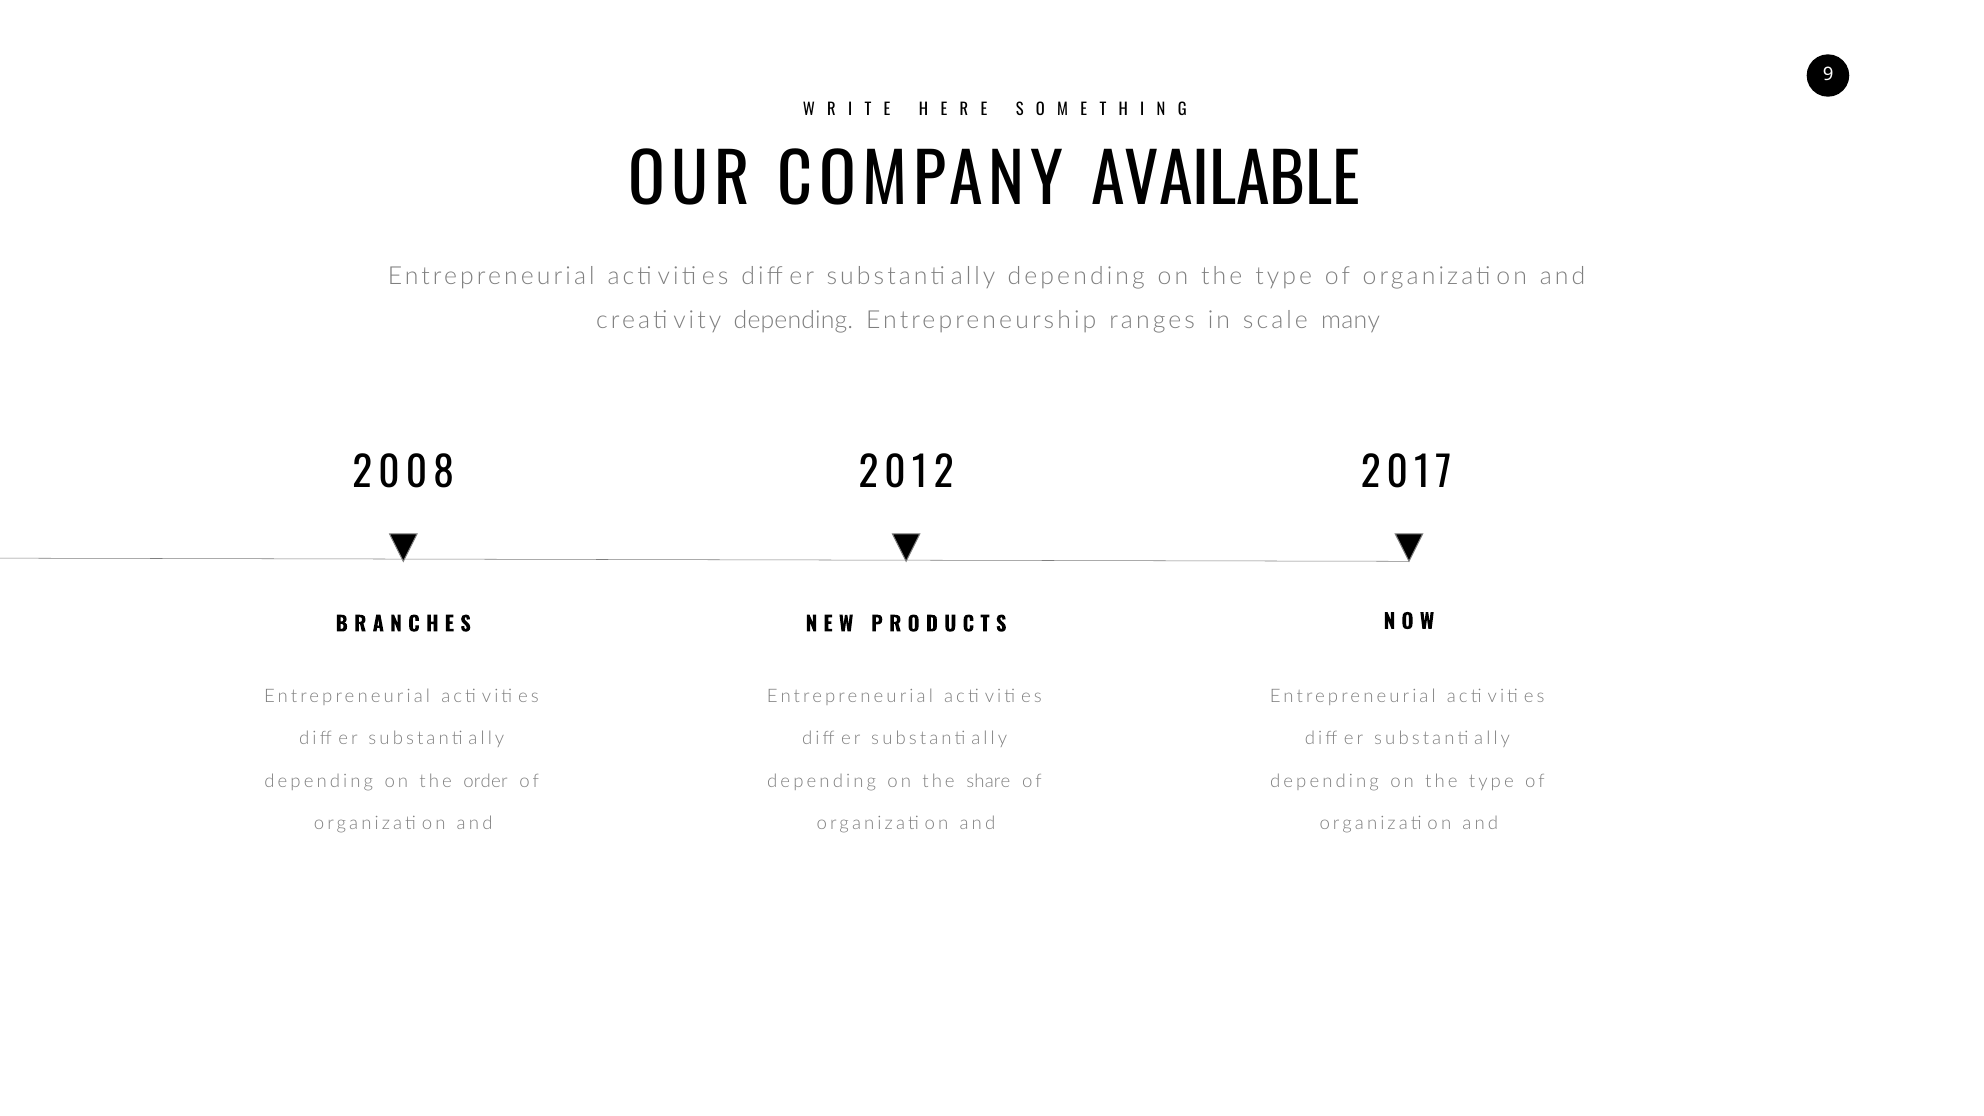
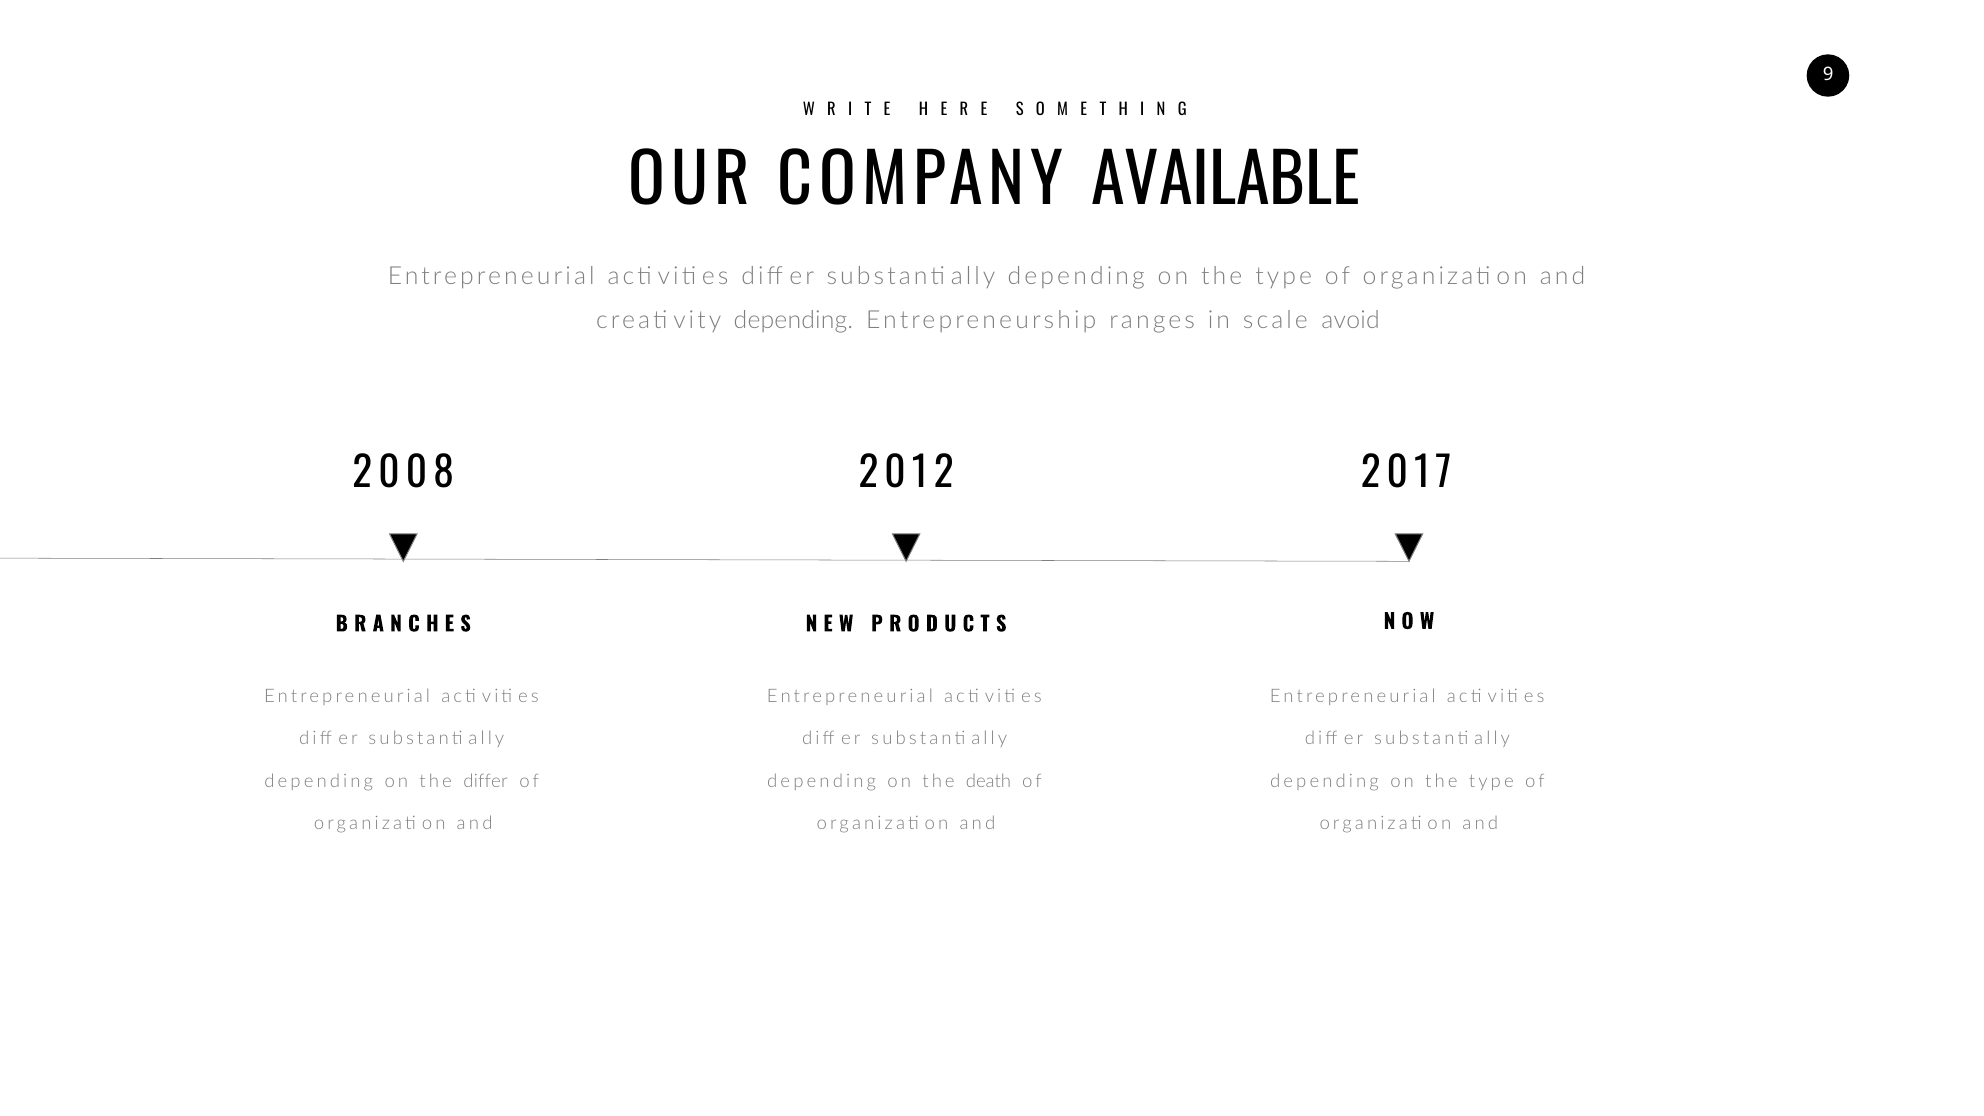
many: many -> avoid (1351, 321)
order: order -> differ (485, 781)
share: share -> death (988, 781)
